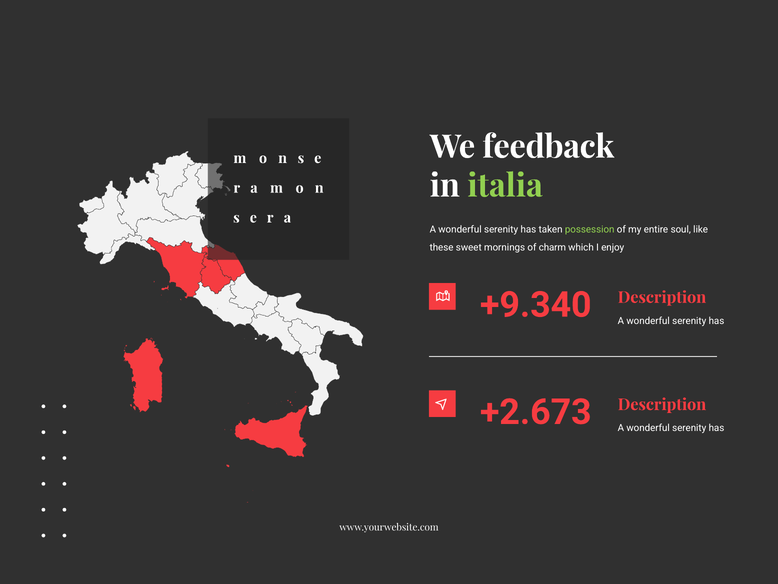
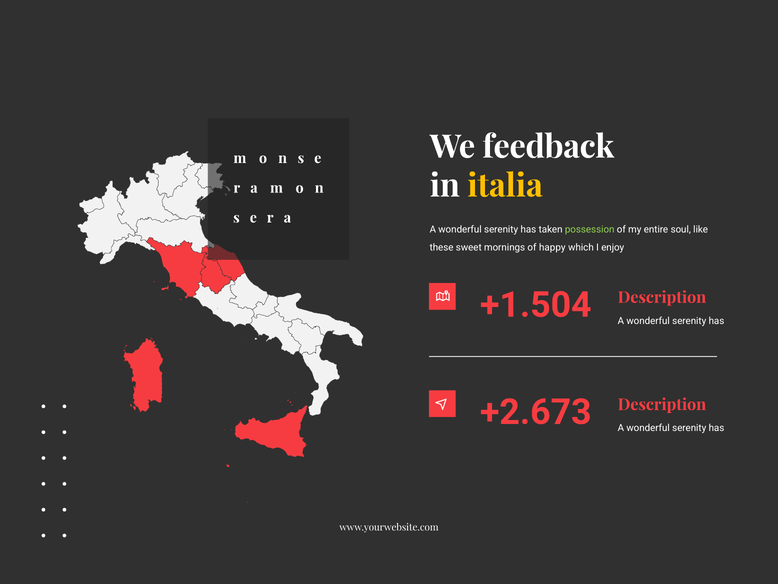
italia colour: light green -> yellow (505, 186)
charm: charm -> happy (552, 247)
+9.340: +9.340 -> +1.504 (536, 305)
